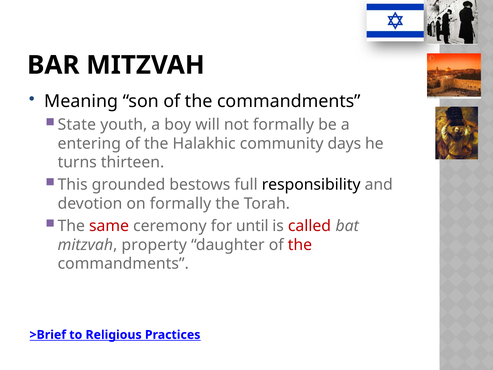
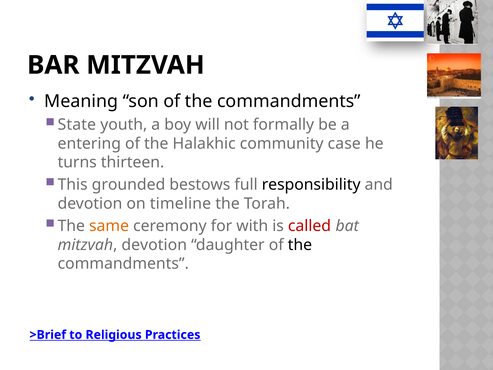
days: days -> case (344, 143)
on formally: formally -> timeline (180, 203)
same colour: red -> orange (109, 226)
until: until -> with (252, 226)
mitzvah property: property -> devotion (154, 245)
the colour: red -> black (300, 245)
